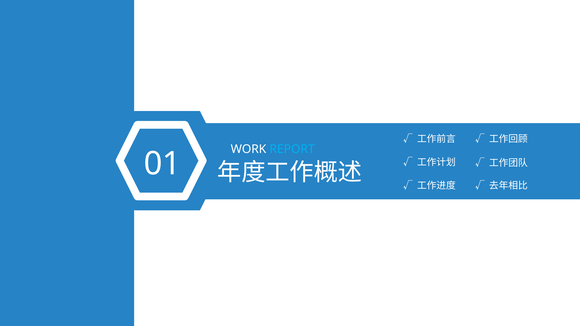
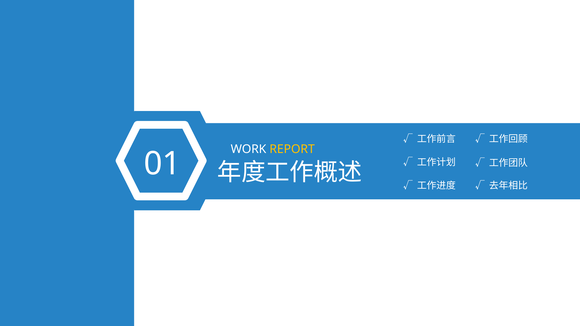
REPORT colour: light blue -> yellow (292, 149)
